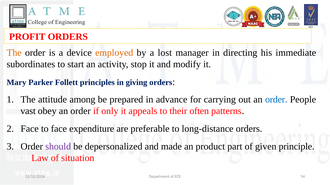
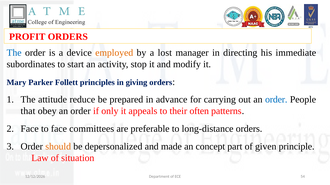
The colour: orange -> blue (14, 53)
among: among -> reduce (82, 100)
vast: vast -> that (28, 111)
expenditure: expenditure -> committees (92, 129)
should colour: purple -> orange (58, 147)
product: product -> concept (210, 147)
